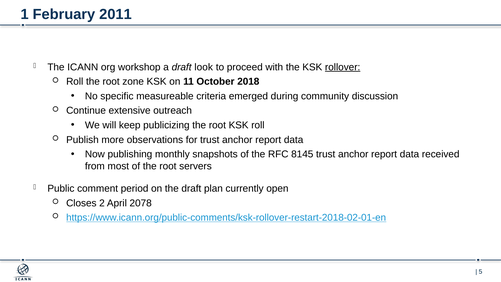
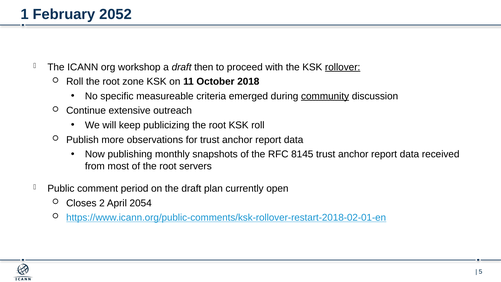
2011: 2011 -> 2052 (115, 14)
look: look -> then (204, 67)
community underline: none -> present (325, 96)
2078: 2078 -> 2054 (141, 203)
